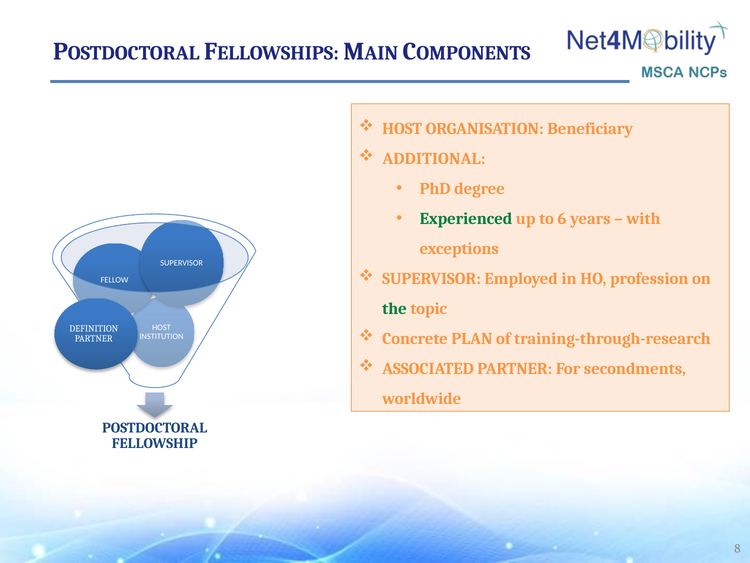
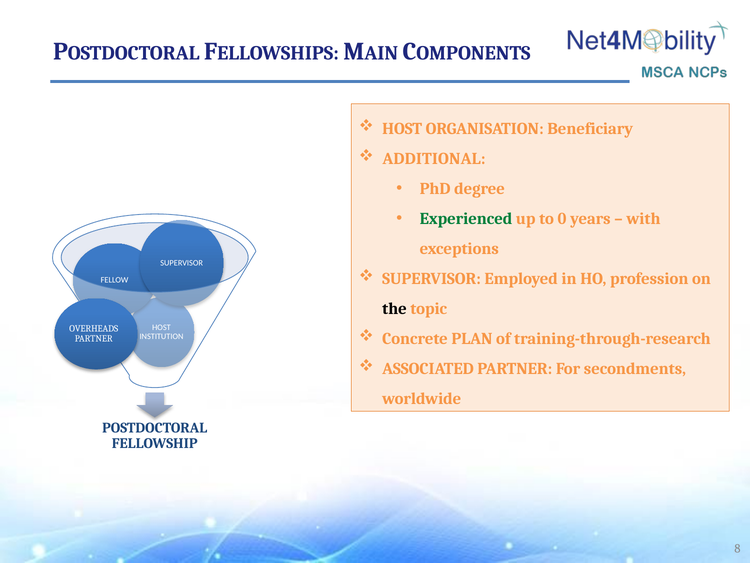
6: 6 -> 0 (562, 218)
the colour: green -> black (394, 308)
DEFINITION: DEFINITION -> OVERHEADS (94, 328)
